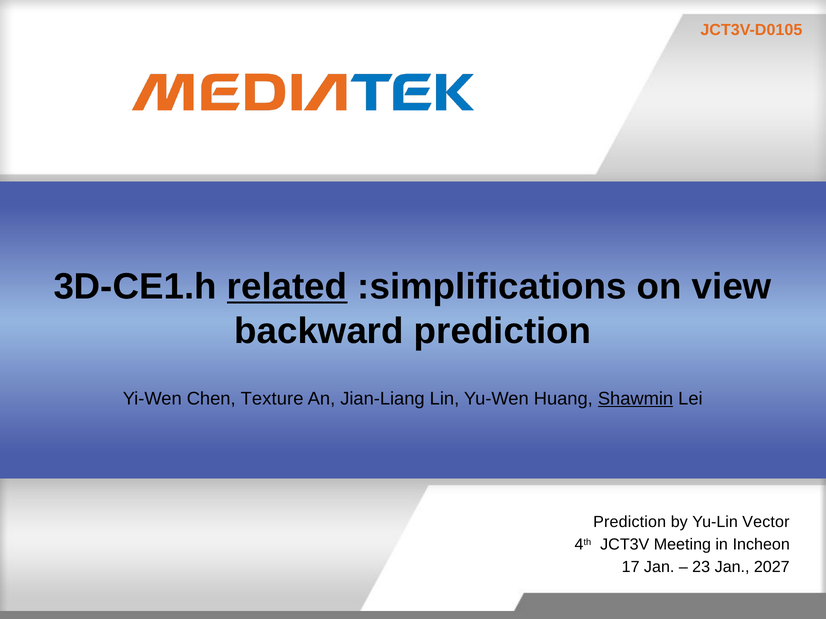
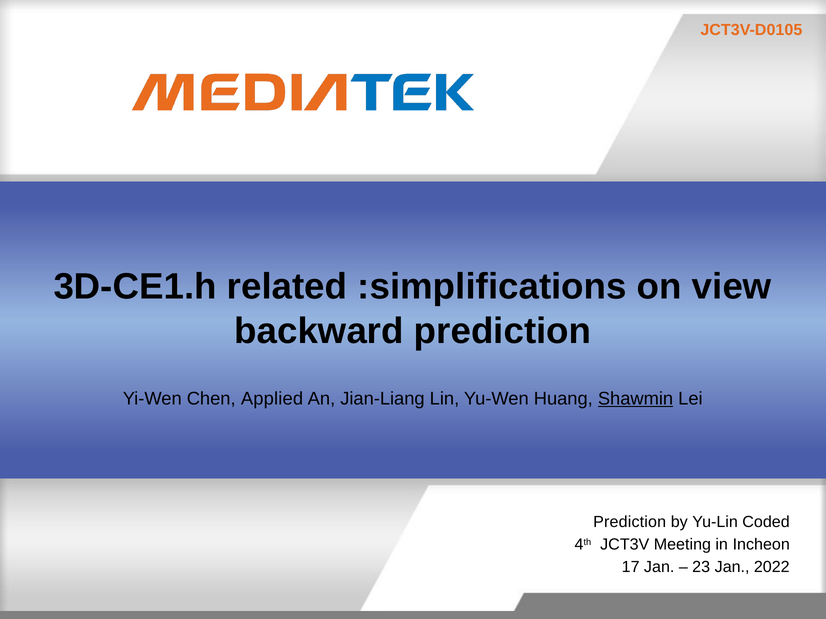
related underline: present -> none (287, 287)
Texture: Texture -> Applied (272, 399)
Vector: Vector -> Coded (766, 523)
2027: 2027 -> 2022 (772, 568)
